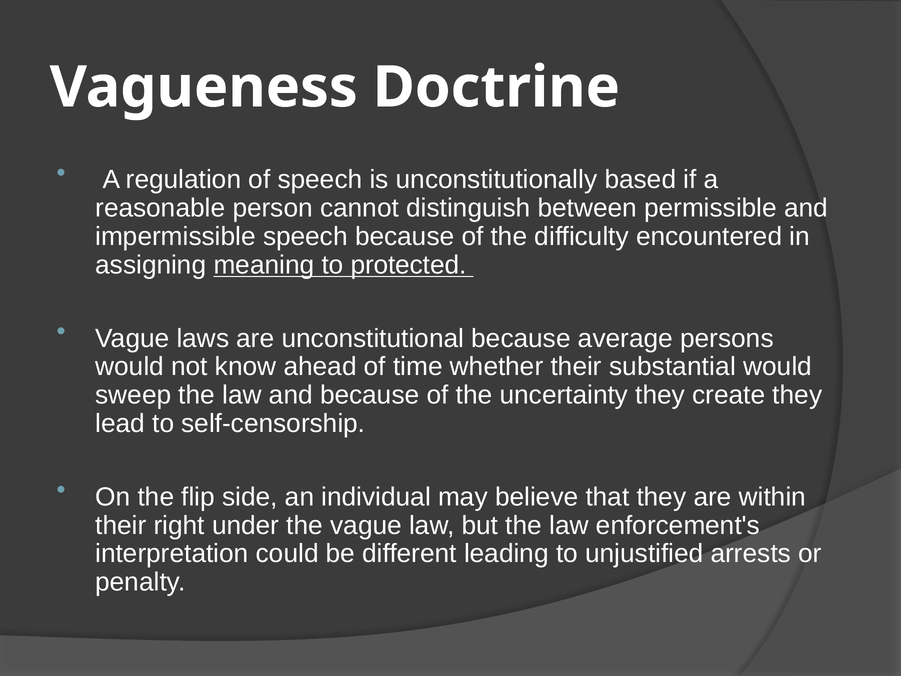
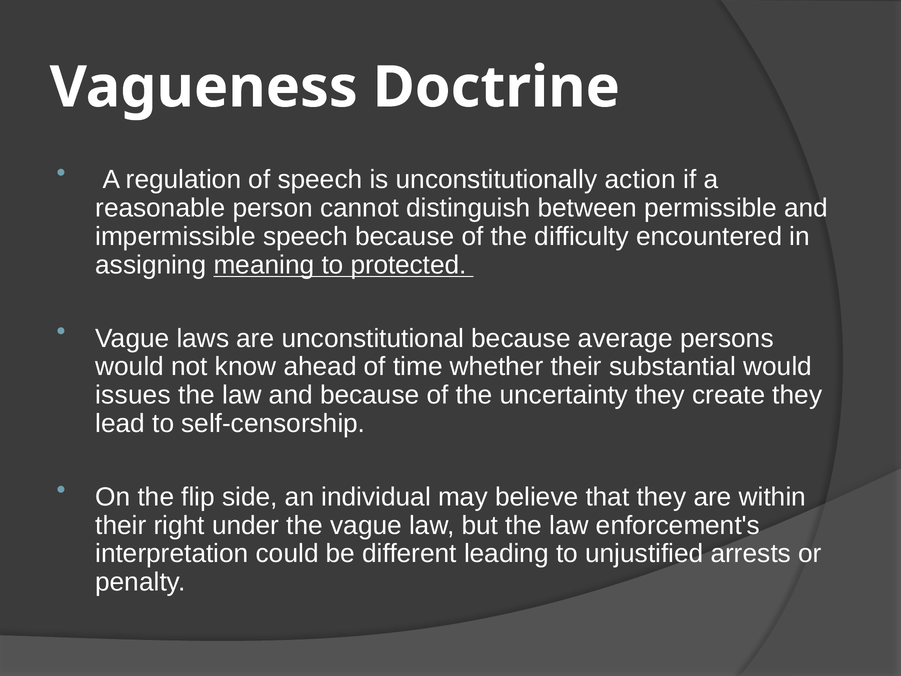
based: based -> action (640, 180)
sweep: sweep -> issues (133, 395)
